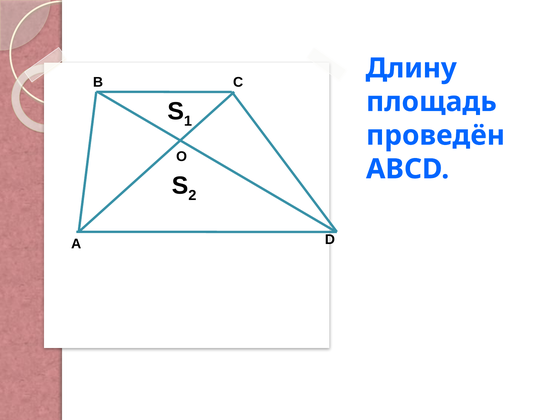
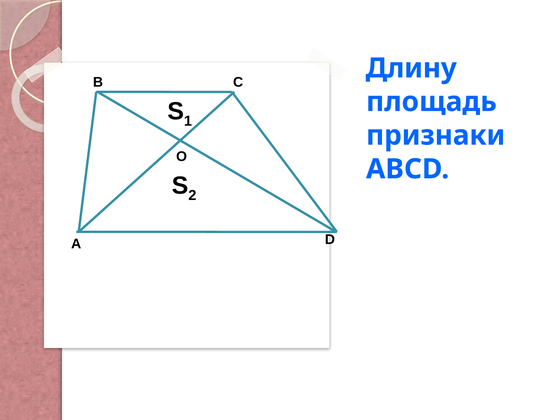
проведён: проведён -> признаки (436, 135)
